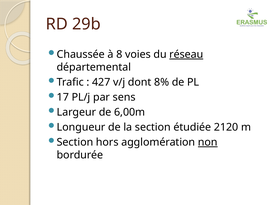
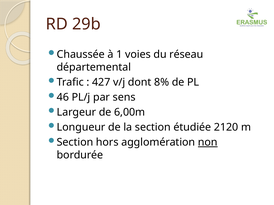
8: 8 -> 1 (119, 55)
réseau underline: present -> none (186, 55)
17: 17 -> 46 (63, 97)
